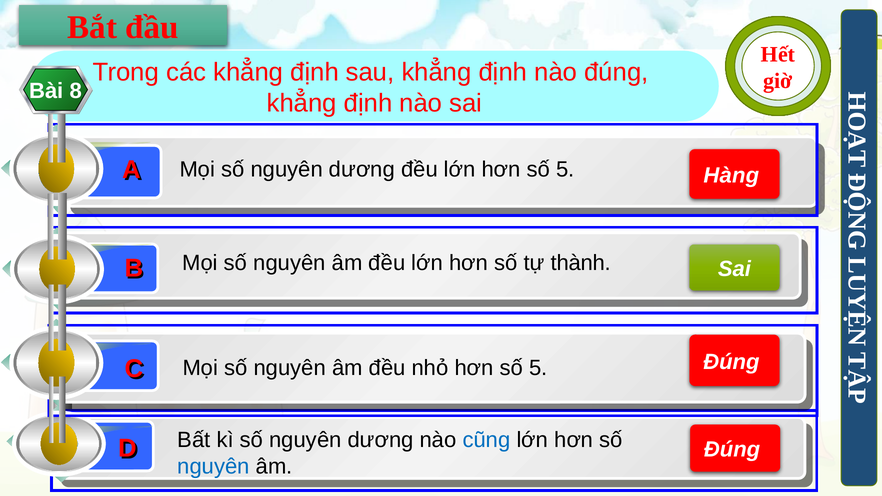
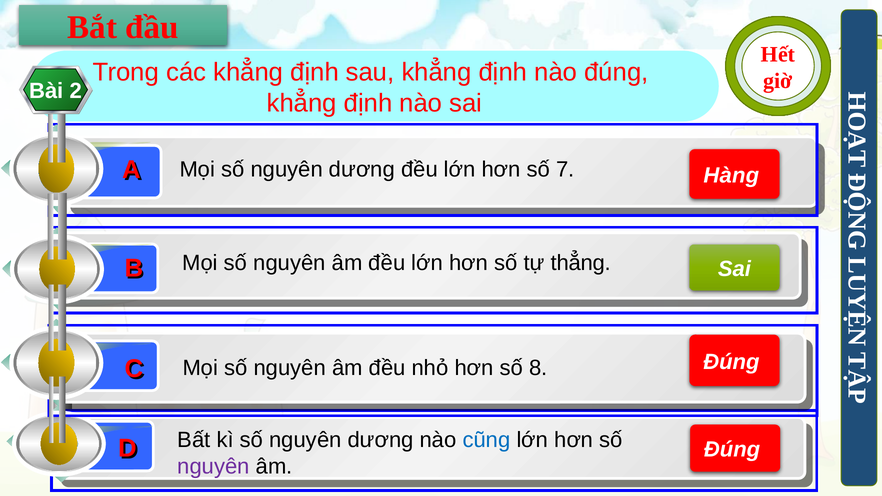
8: 8 -> 2 (76, 91)
lớn hơn số 5: 5 -> 7 (565, 170)
thành: thành -> thẳng (581, 263)
nhỏ hơn số 5: 5 -> 8 (538, 368)
nguyên colour: blue -> purple (214, 467)
